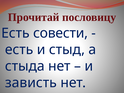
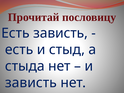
Есть совести: совести -> зависть (60, 33)
